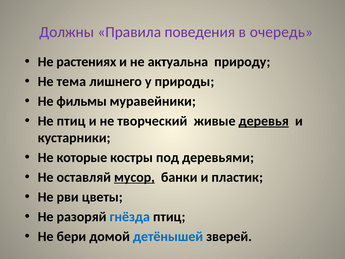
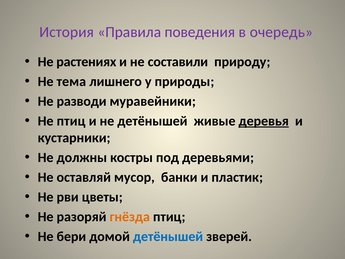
Должны: Должны -> История (67, 32)
актуальна: актуальна -> составили (178, 62)
фильмы: фильмы -> разводи (82, 101)
не творческий: творческий -> детёнышей (152, 121)
которые: которые -> должны (82, 157)
мусор underline: present -> none (134, 177)
гнёзда colour: blue -> orange (130, 217)
